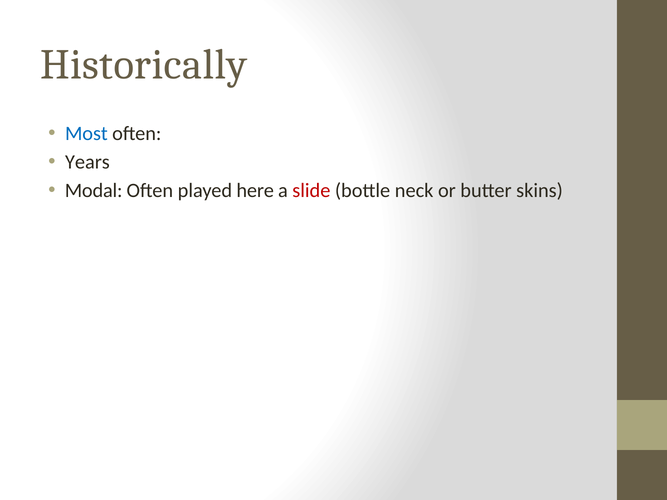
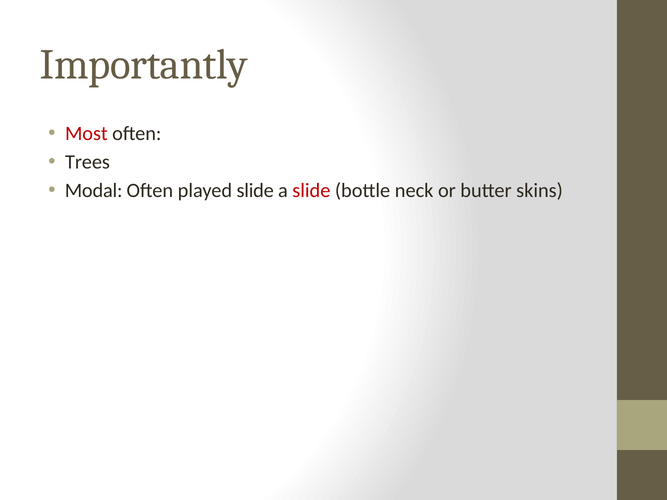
Historically: Historically -> Importantly (144, 65)
Most colour: blue -> red (86, 134)
Years: Years -> Trees (87, 162)
played here: here -> slide (255, 191)
